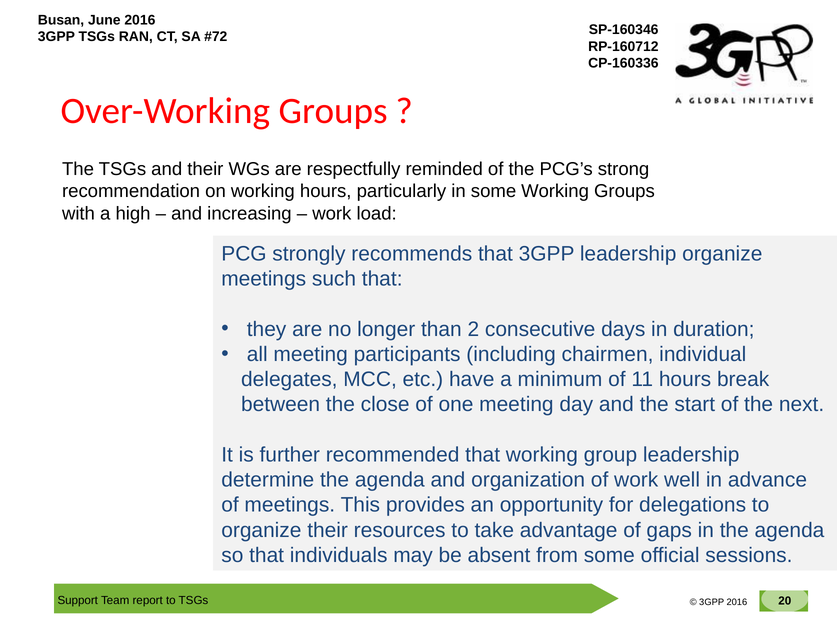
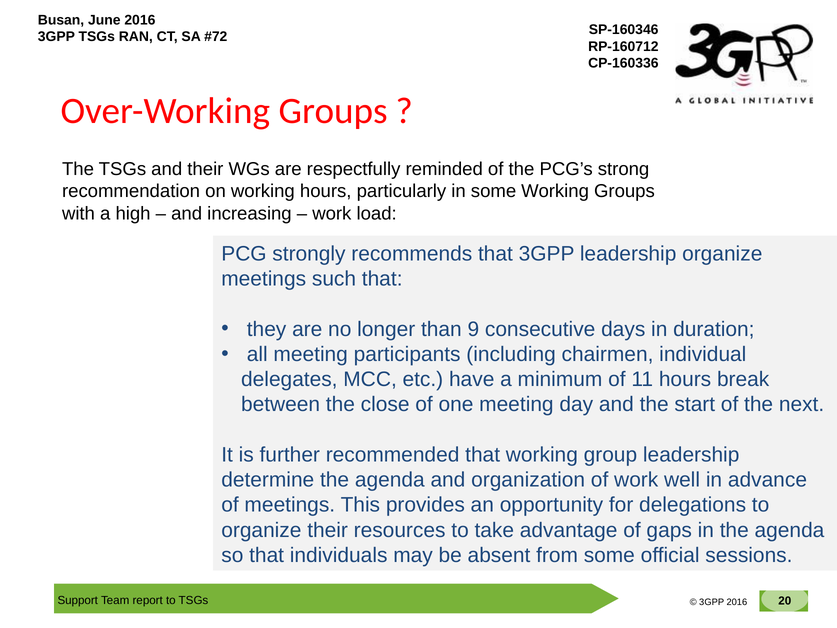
2: 2 -> 9 (473, 329)
